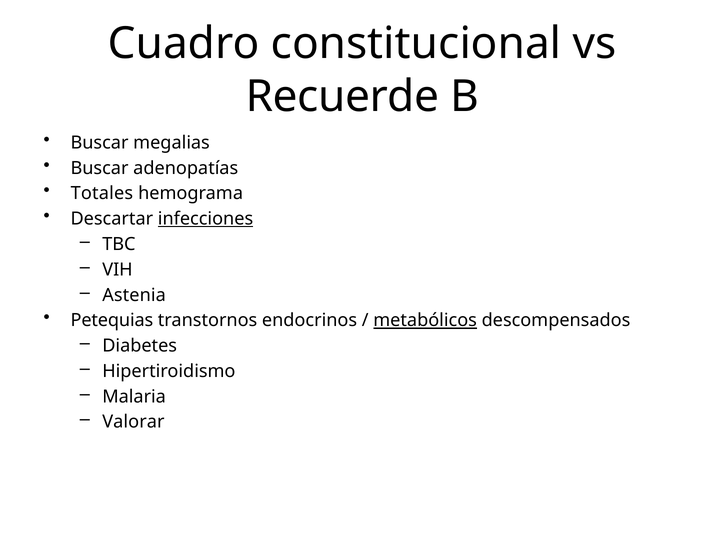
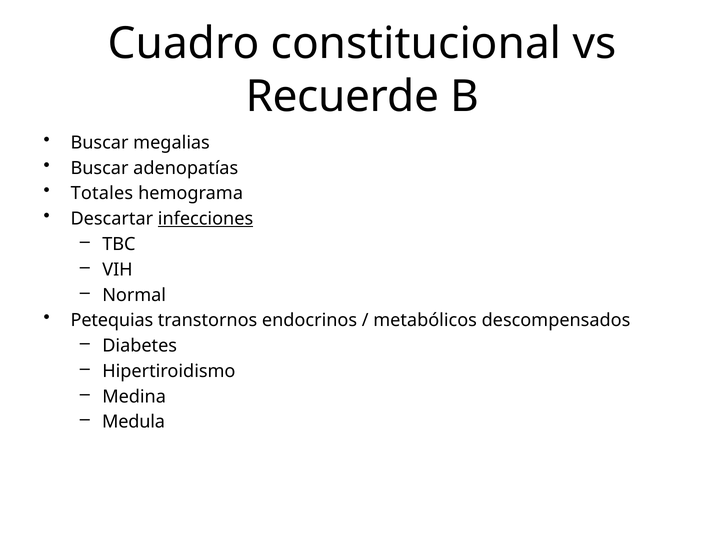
Astenia: Astenia -> Normal (134, 295)
metabólicos underline: present -> none (425, 320)
Malaria: Malaria -> Medina (134, 396)
Valorar: Valorar -> Medula (134, 422)
